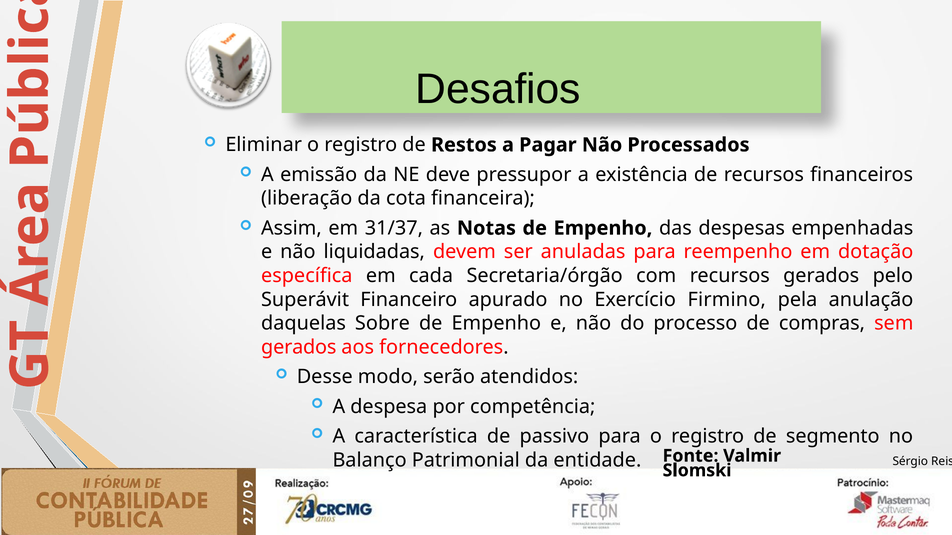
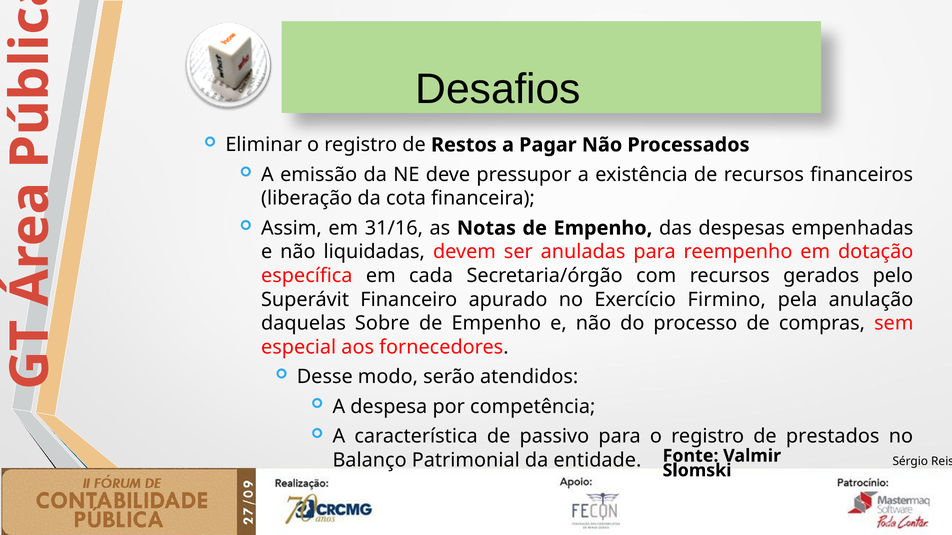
31/37: 31/37 -> 31/16 (394, 228)
gerados: gerados -> especial (299, 347)
segmento: segmento -> prestados (833, 437)
